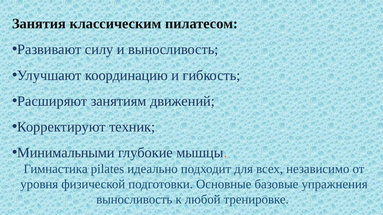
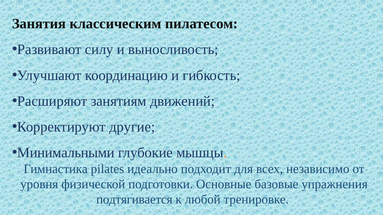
техник: техник -> другие (132, 127)
выносливость: выносливость -> подтягивается (134, 200)
